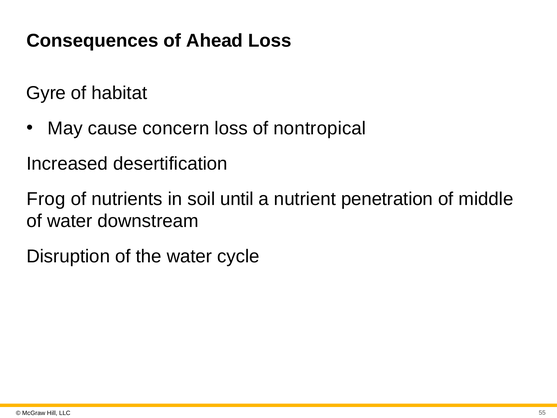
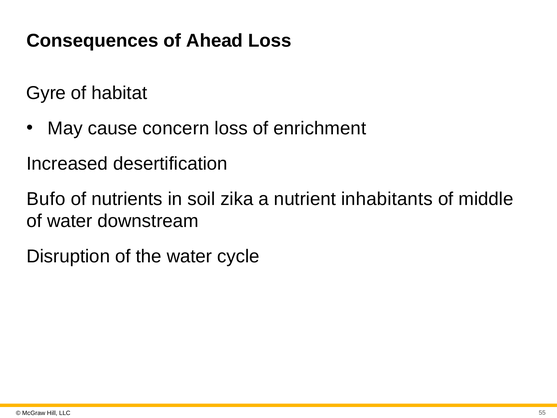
nontropical: nontropical -> enrichment (320, 128)
Frog: Frog -> Bufo (46, 199)
until: until -> zika (237, 199)
penetration: penetration -> inhabitants (387, 199)
